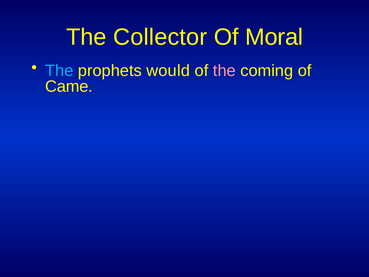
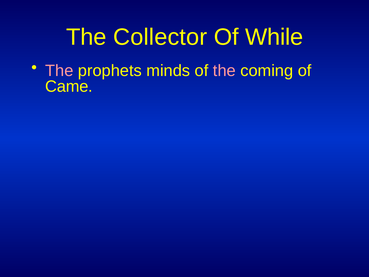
Moral: Moral -> While (274, 37)
The colour: light blue -> pink (59, 71)
would: would -> minds (168, 71)
